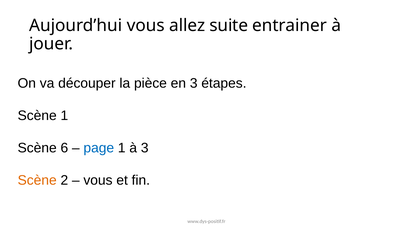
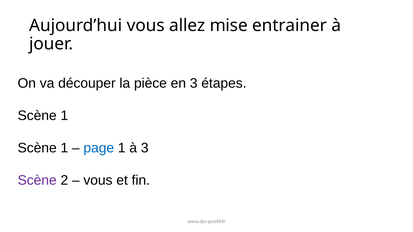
suite: suite -> mise (229, 25)
6: 6 -> 1 (64, 148)
Scène colour: orange -> purple (37, 181)
